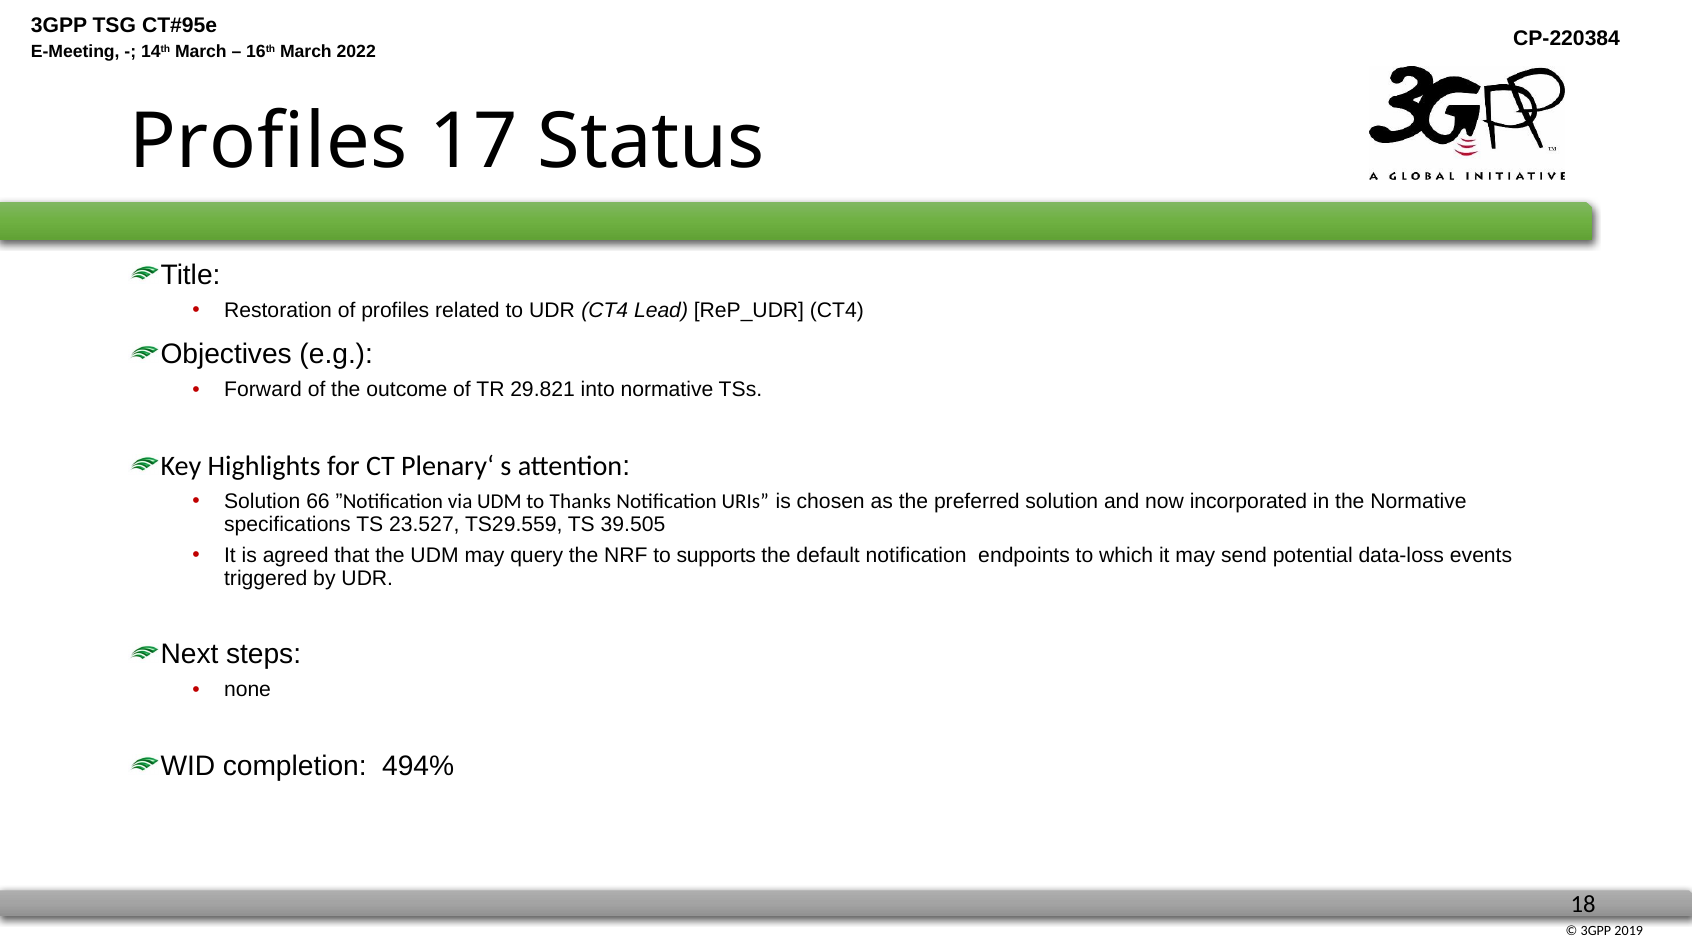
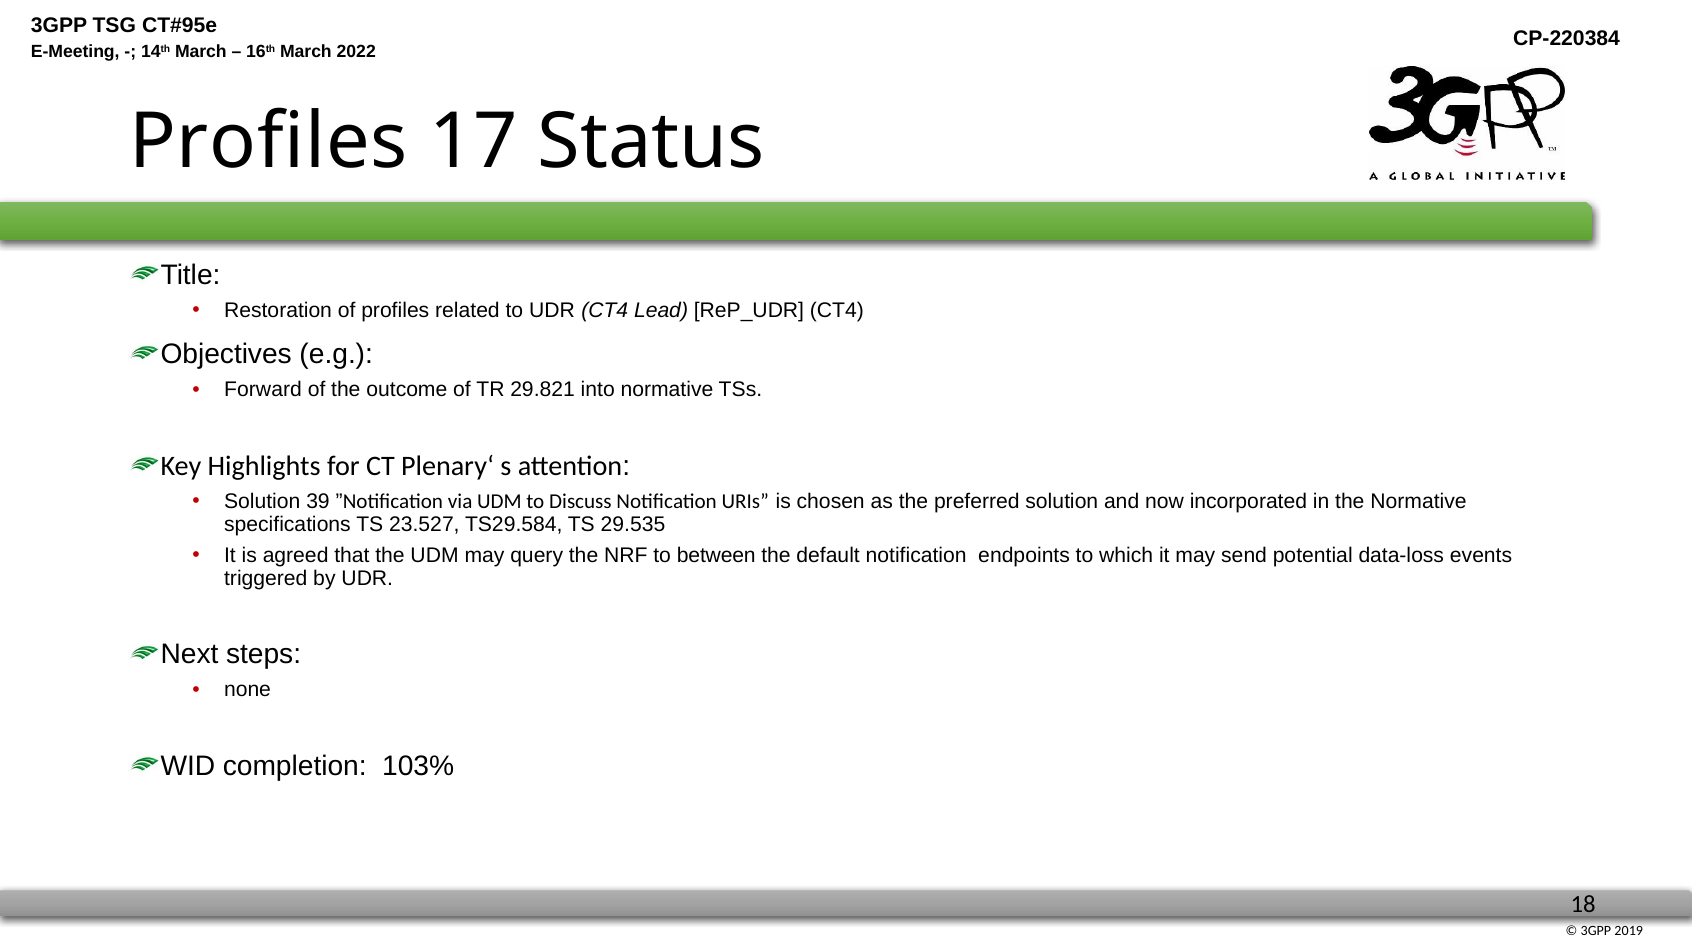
66: 66 -> 39 (318, 501)
Thanks: Thanks -> Discuss (580, 501)
TS29.559: TS29.559 -> TS29.584 (514, 524)
39.505: 39.505 -> 29.535 (633, 524)
supports: supports -> between (716, 556)
494%: 494% -> 103% (418, 766)
